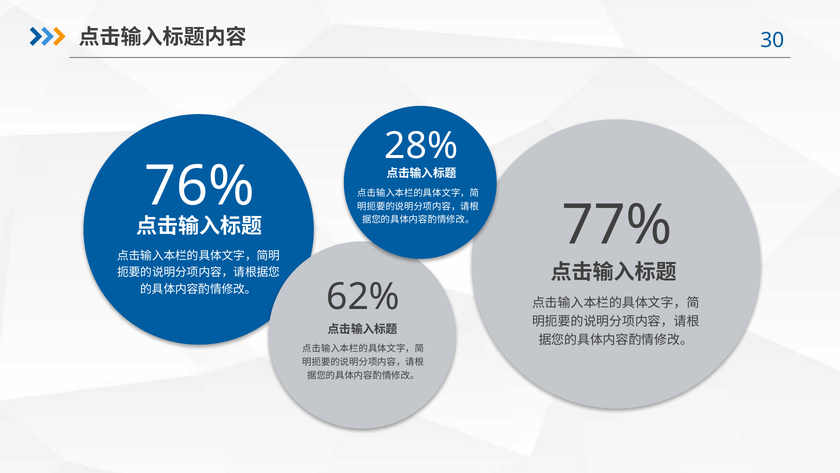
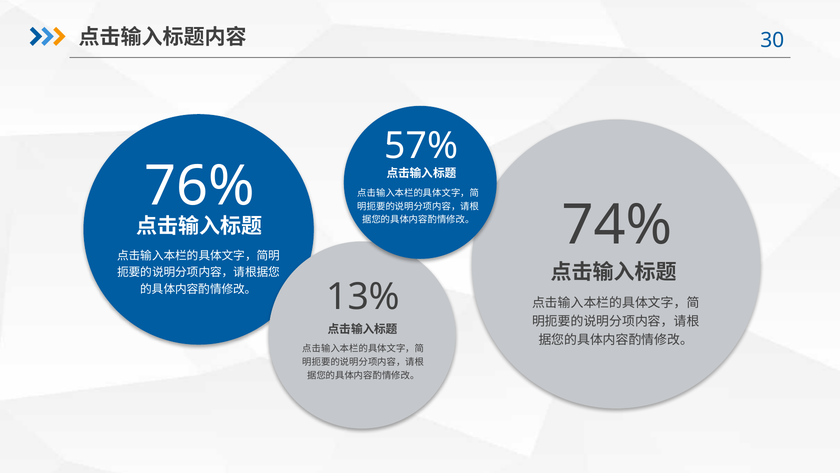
28%: 28% -> 57% (421, 146)
77%: 77% -> 74% (617, 225)
62%: 62% -> 13% (363, 297)
